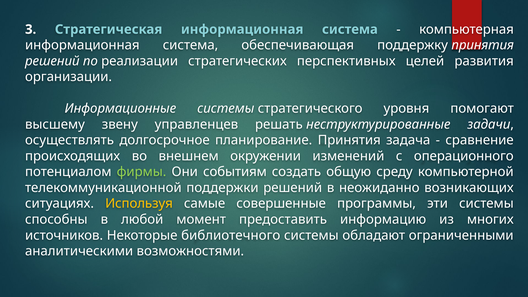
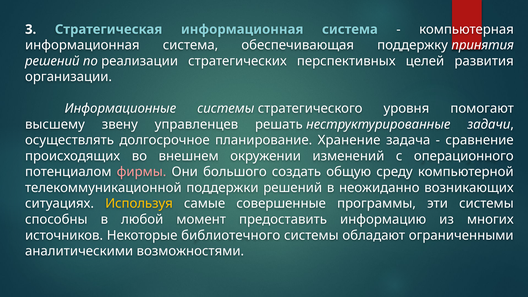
планирование Принятия: Принятия -> Хранение (349, 140)
фирмы colour: light green -> pink (142, 172)
событиям: событиям -> большого (235, 172)
